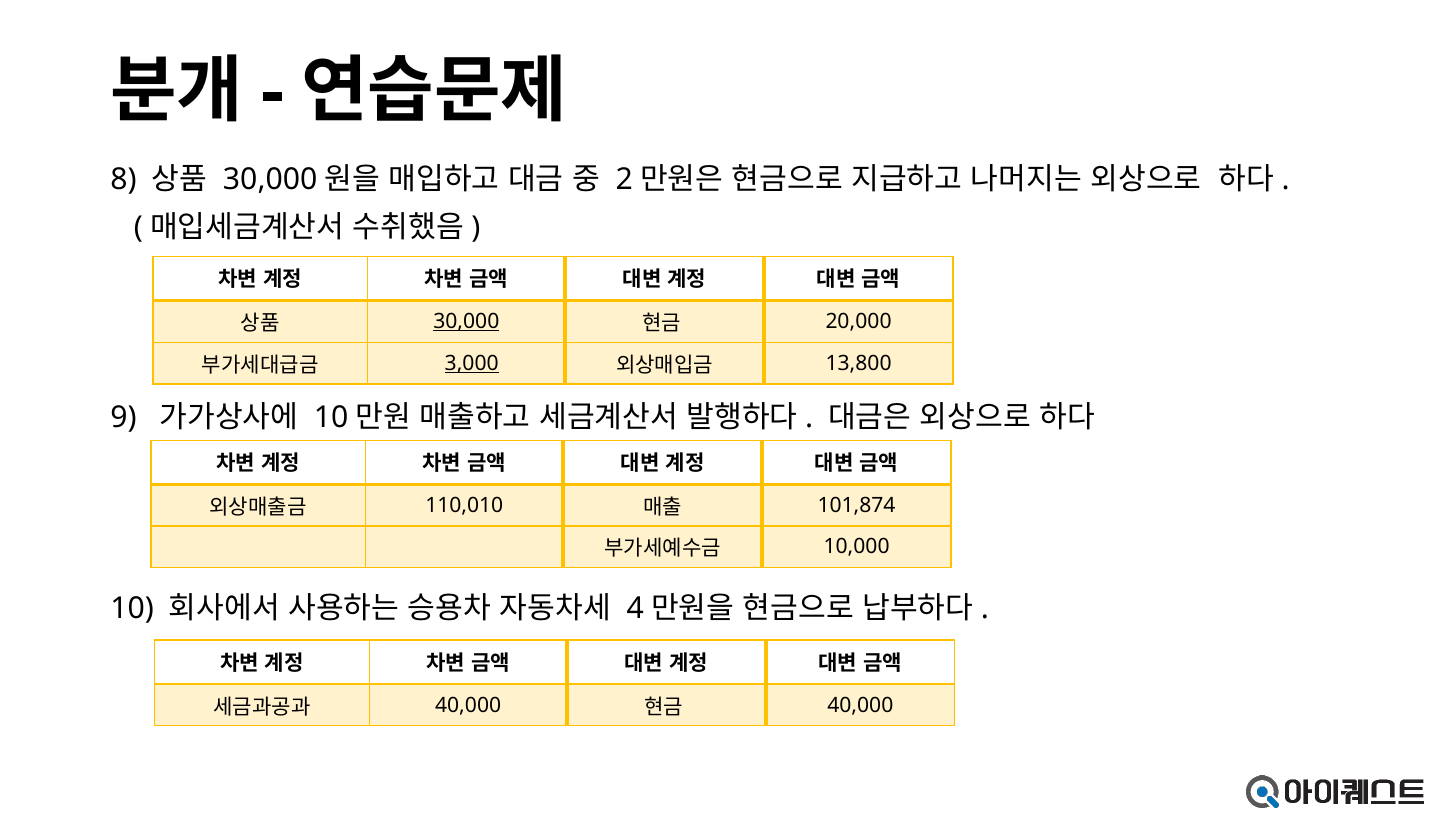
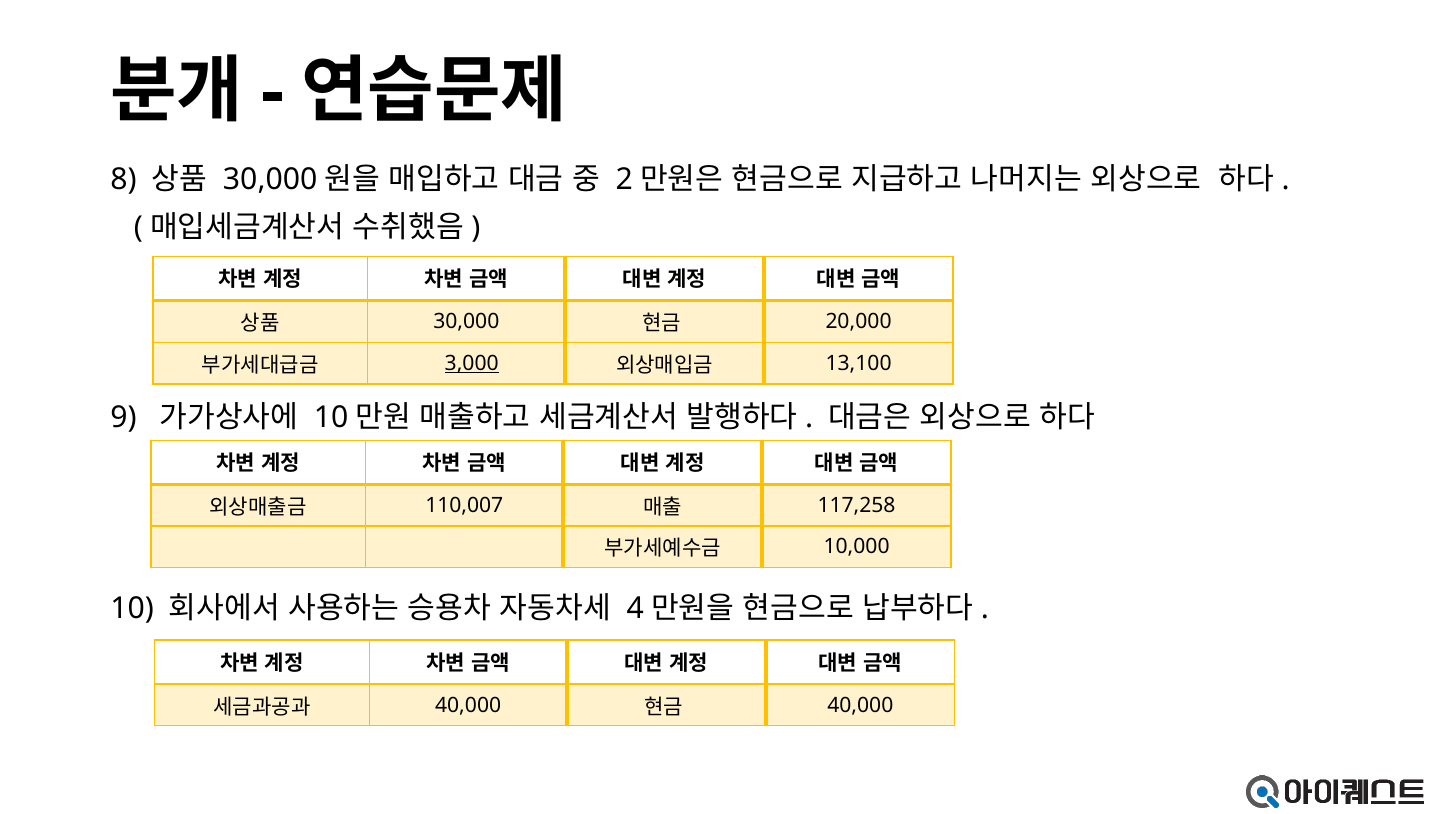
30,000 underline: present -> none (466, 322)
13,800: 13,800 -> 13,100 (859, 363)
110,010: 110,010 -> 110,007 (464, 505)
101,874: 101,874 -> 117,258 (857, 505)
